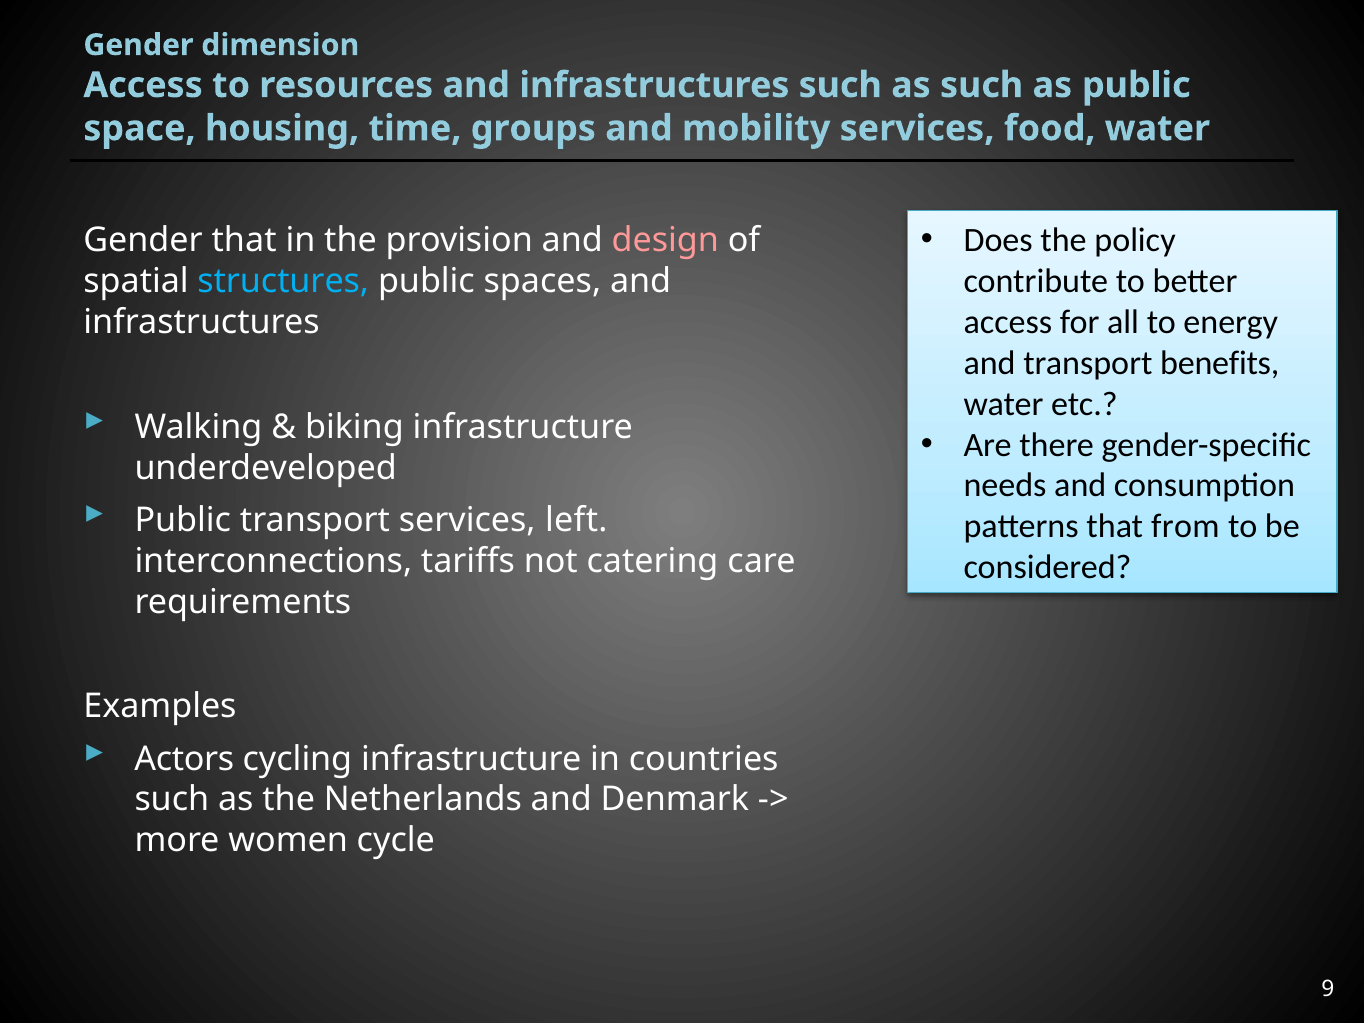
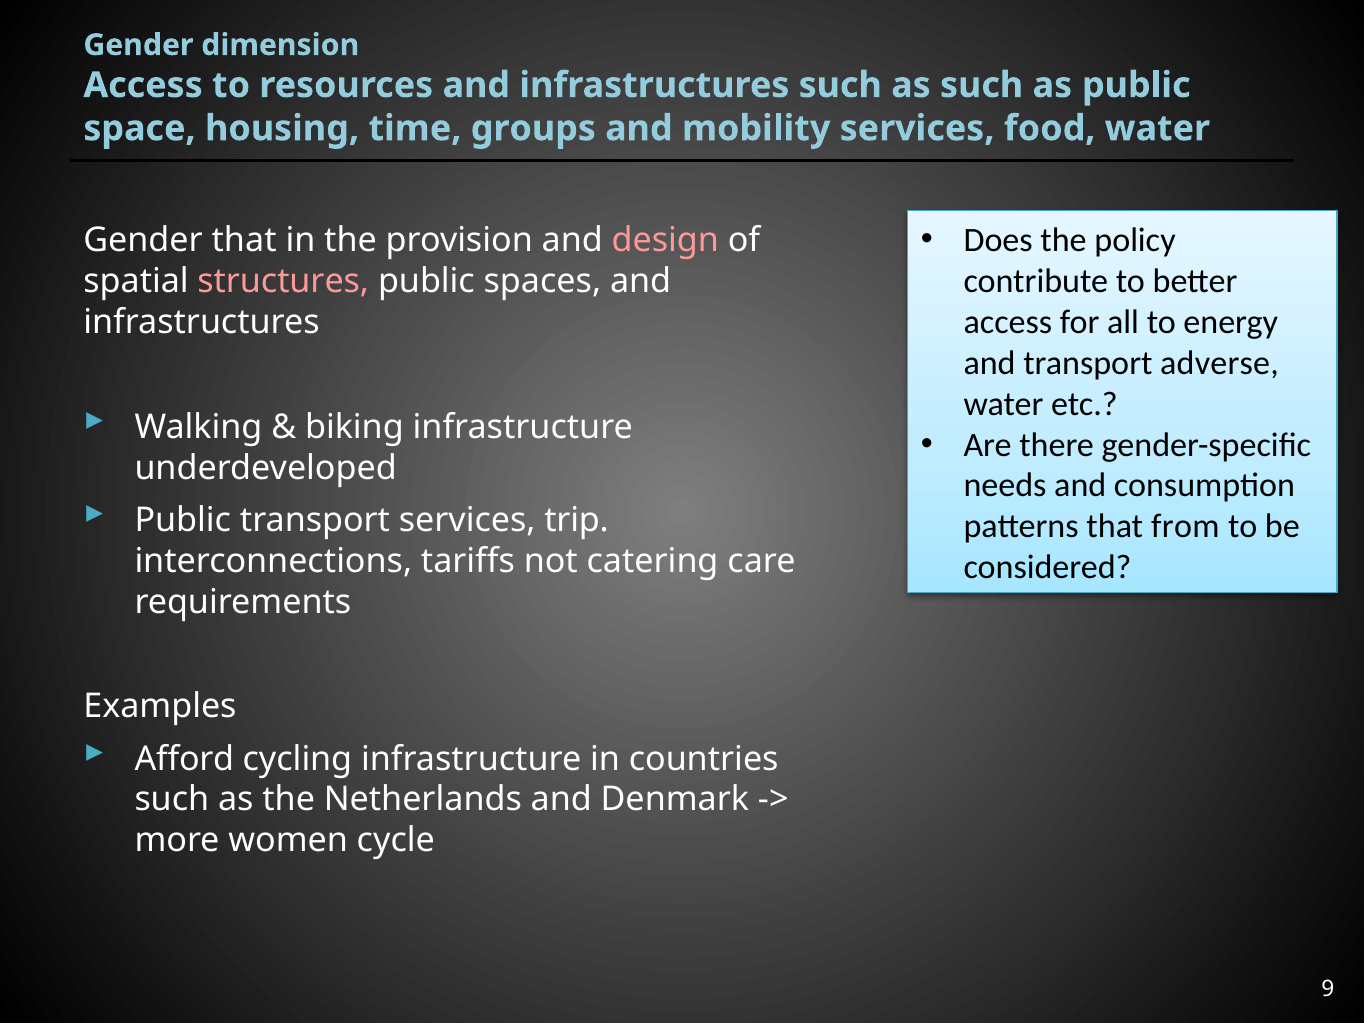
structures colour: light blue -> pink (283, 281)
benefits: benefits -> adverse (1219, 363)
left: left -> trip (577, 520)
Actors: Actors -> Afford (184, 759)
